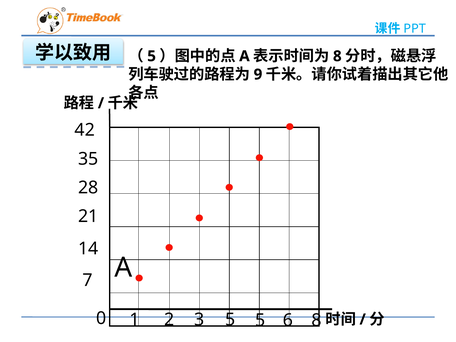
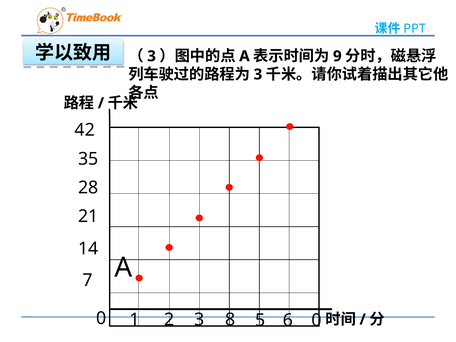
5: 5 -> 3 (152, 56)
8: 8 -> 9 (337, 56)
9: 9 -> 3 (258, 74)
2 5: 5 -> 8 (230, 320)
6 8: 8 -> 0 (317, 320)
